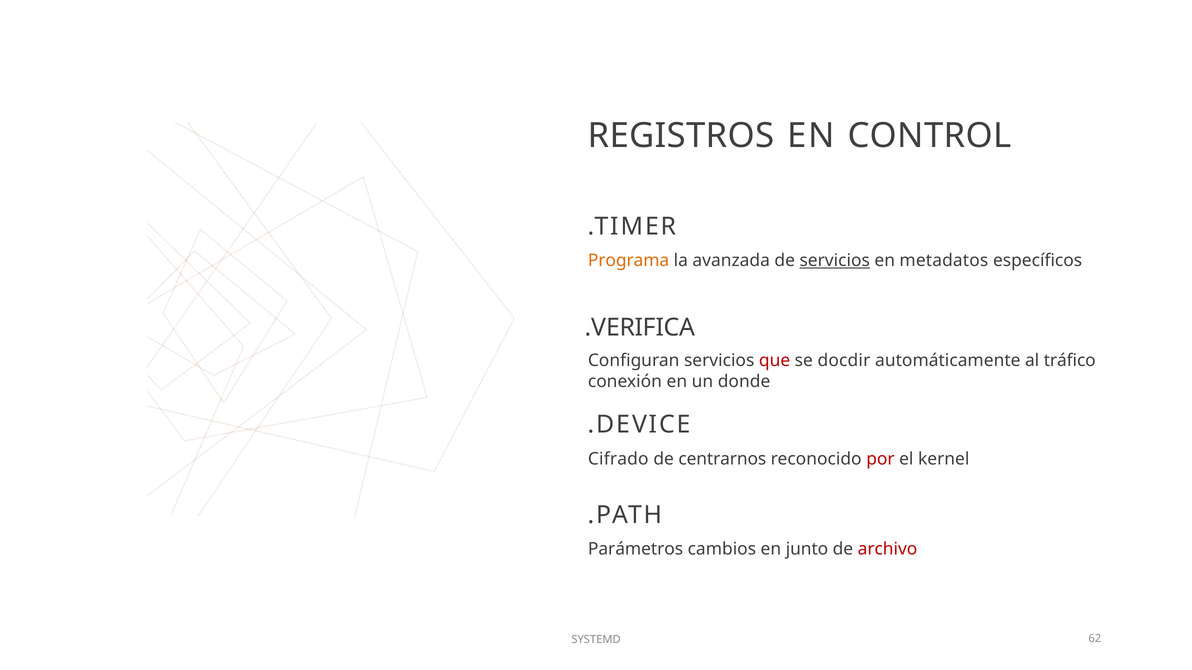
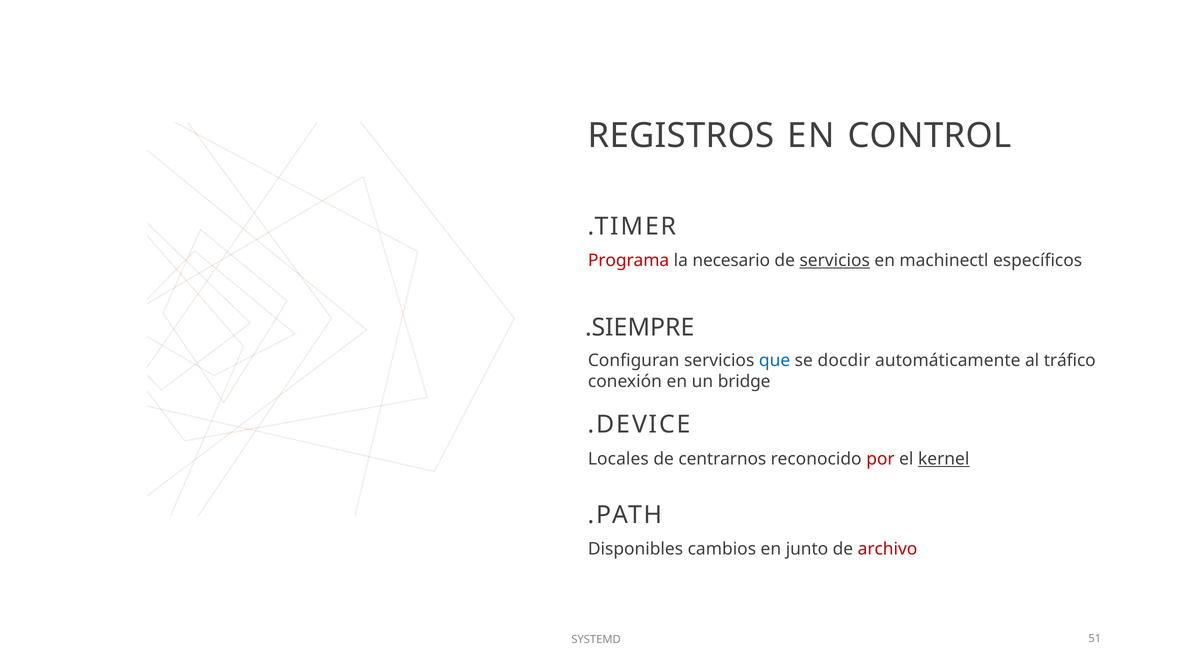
Programa colour: orange -> red (629, 261)
avanzada: avanzada -> necesario (731, 261)
metadatos: metadatos -> machinectl (944, 261)
.VERIFICA: .VERIFICA -> .SIEMPRE (640, 328)
que colour: red -> blue (775, 361)
donde: donde -> bridge (744, 382)
Cifrado: Cifrado -> Locales (618, 459)
kernel underline: none -> present (944, 459)
Parámetros: Parámetros -> Disponibles (636, 550)
62: 62 -> 51 (1095, 639)
